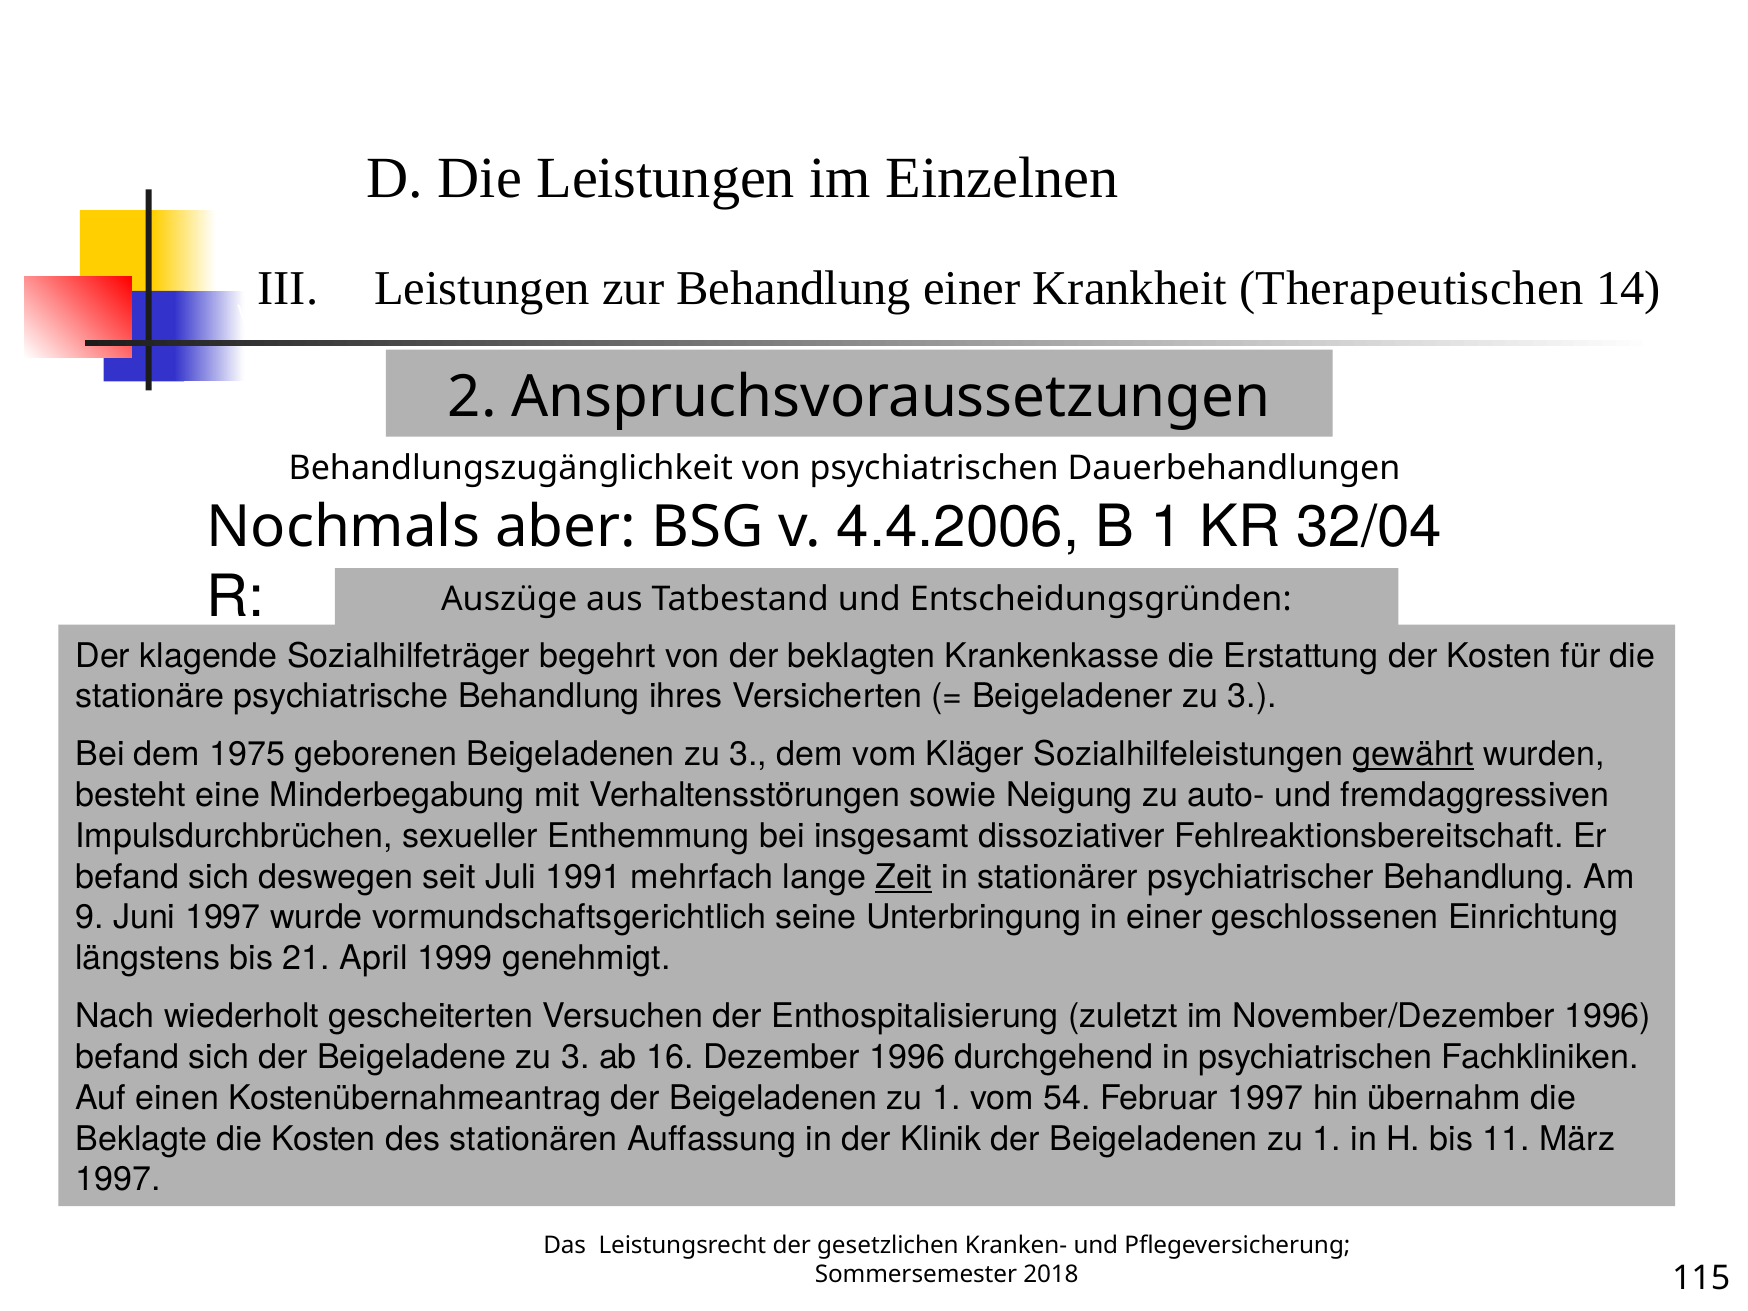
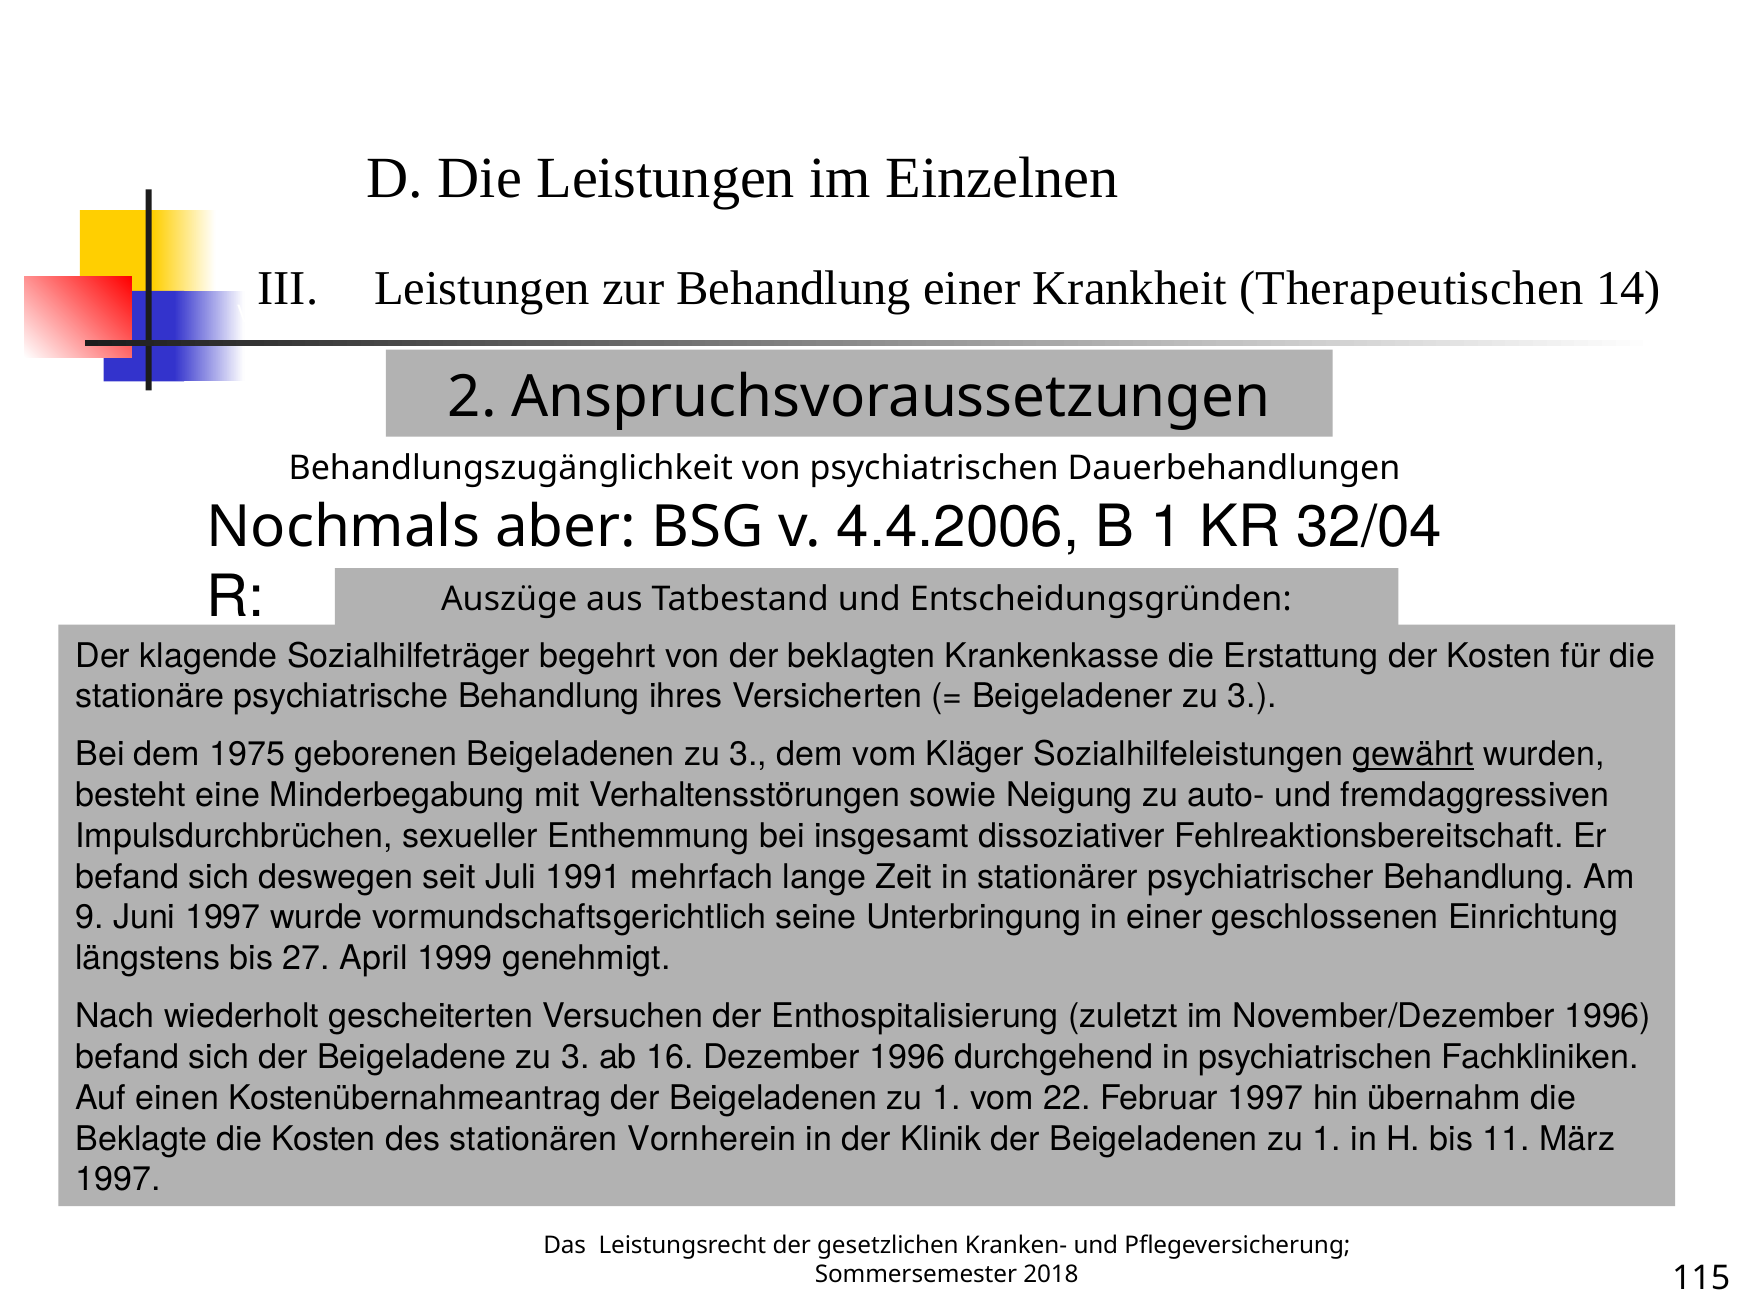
Zeit underline: present -> none (904, 877)
21: 21 -> 27 (306, 959)
54: 54 -> 22 (1067, 1098)
Auffassung: Auffassung -> Vornherein (712, 1139)
